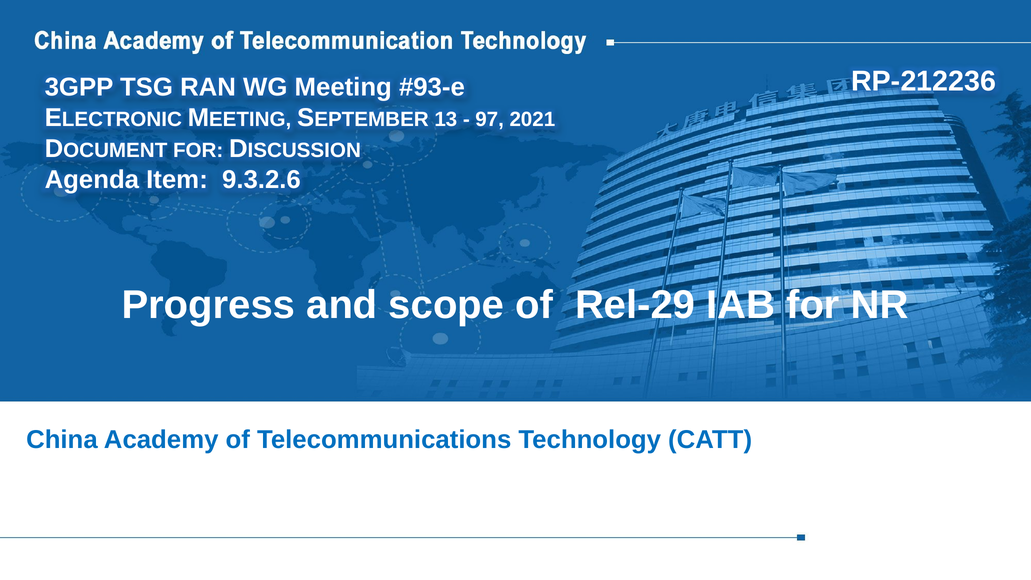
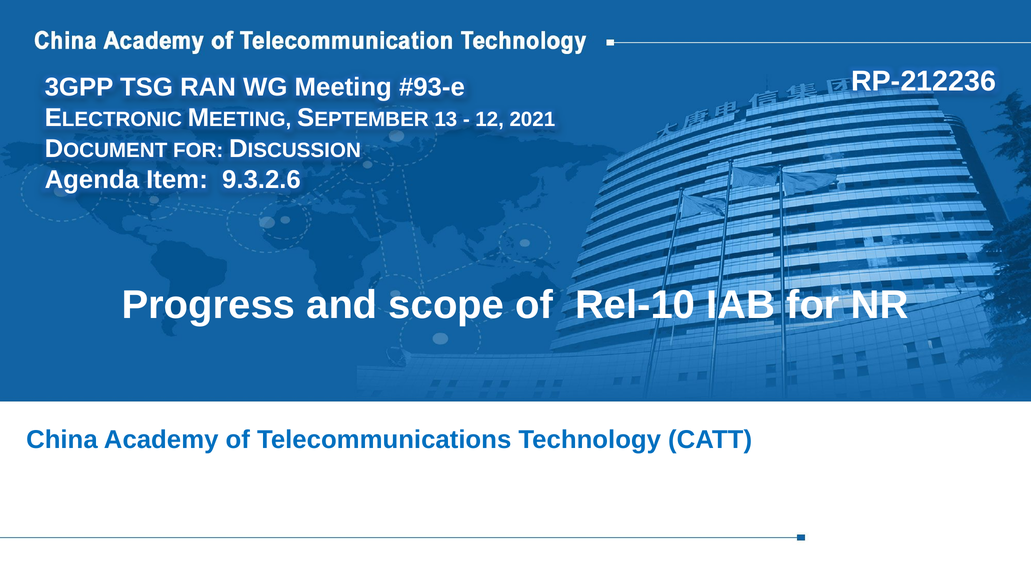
97: 97 -> 12 (490, 120)
Rel-29: Rel-29 -> Rel-10 (635, 305)
